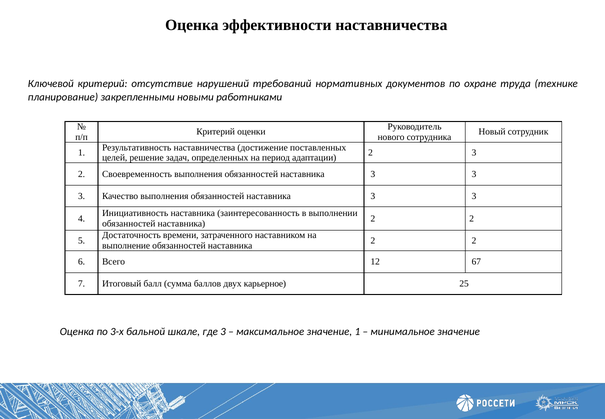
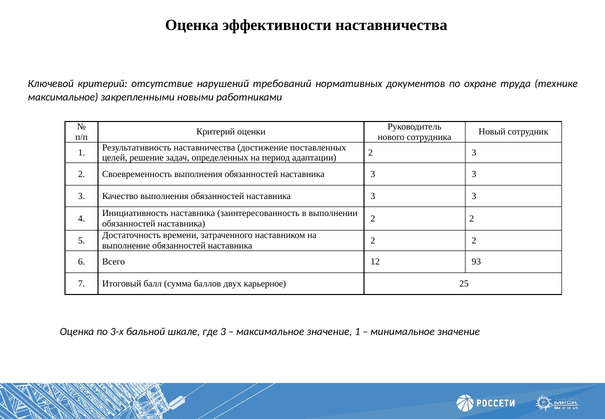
планирование: планирование -> максимальное (63, 97)
67: 67 -> 93 (476, 262)
